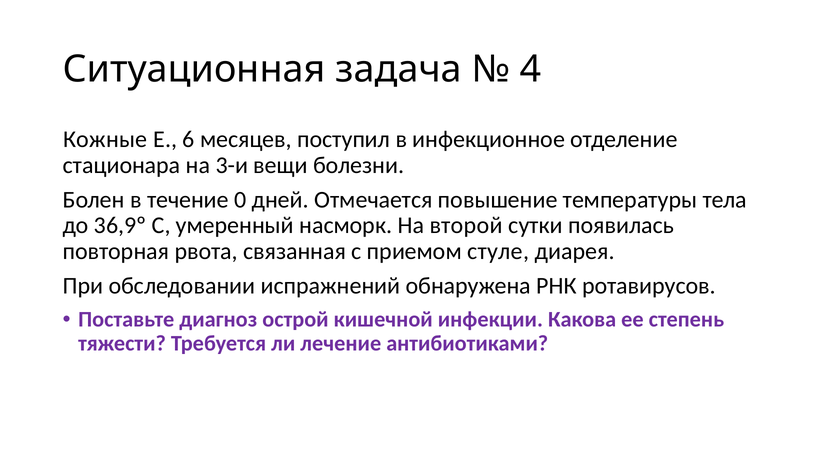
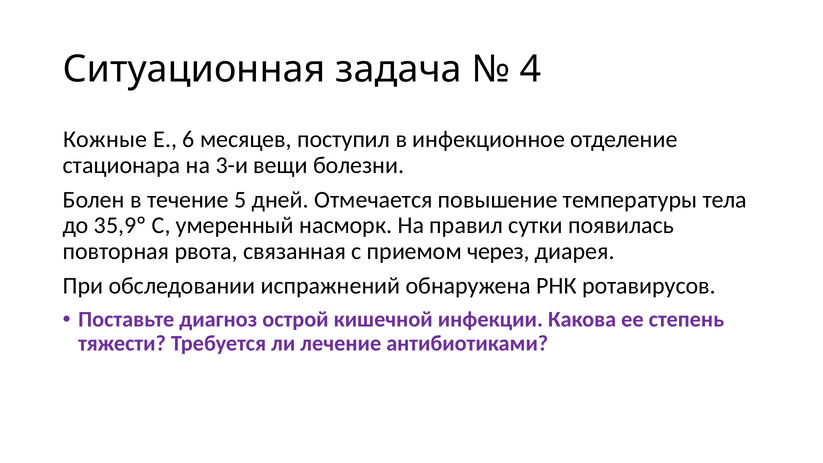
0: 0 -> 5 (240, 200)
36,9º: 36,9º -> 35,9º (120, 226)
второй: второй -> правил (466, 226)
стуле: стуле -> через (498, 251)
